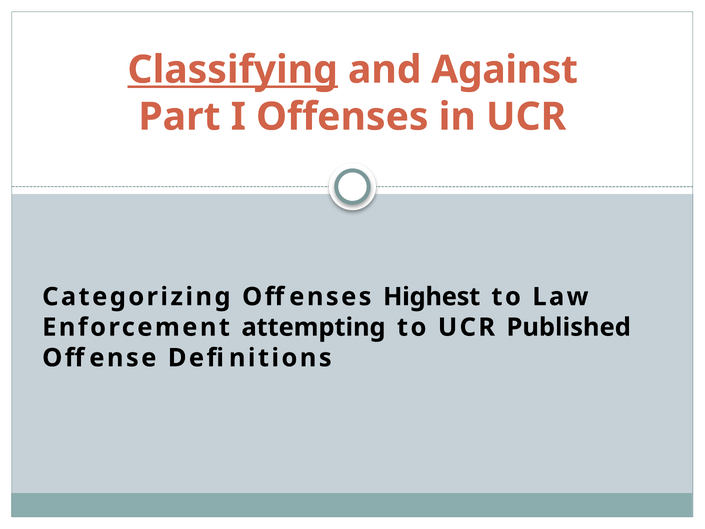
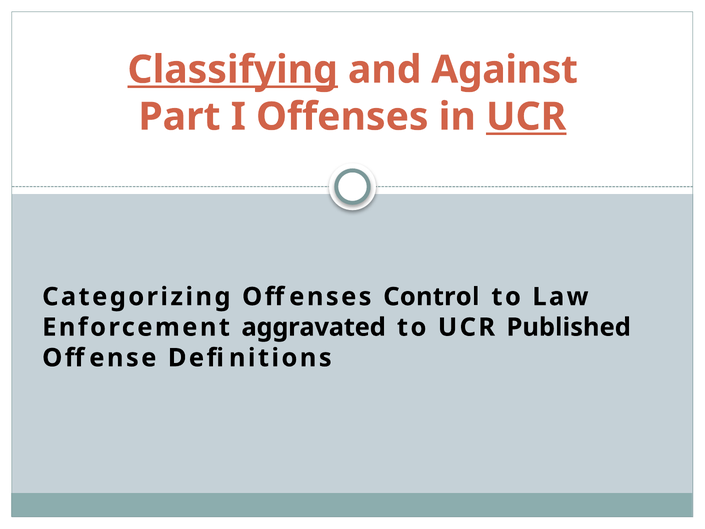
UCR underline: none -> present (526, 117)
Highest: Highest -> Control (431, 297)
attempting: attempting -> aggravated (314, 327)
